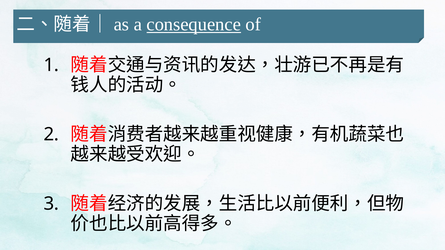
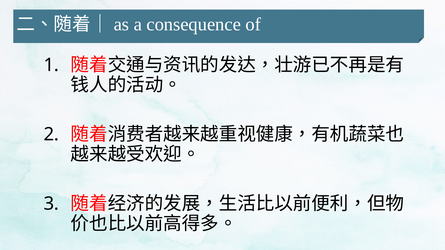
consequence underline: present -> none (194, 25)
